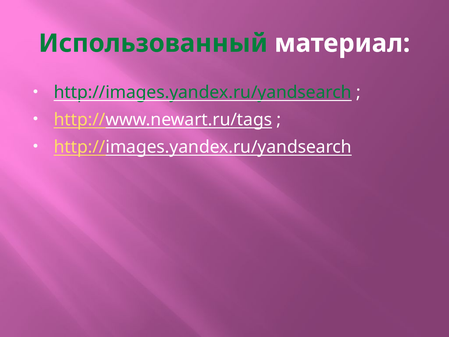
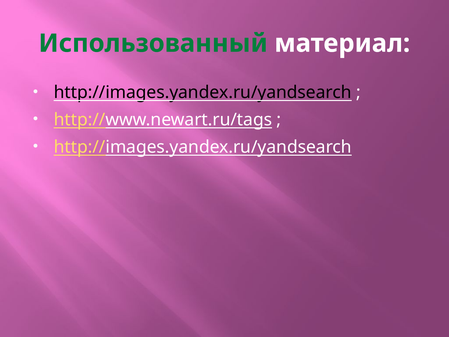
http://images.yandex.ru/yandsearch colour: green -> black (203, 92)
